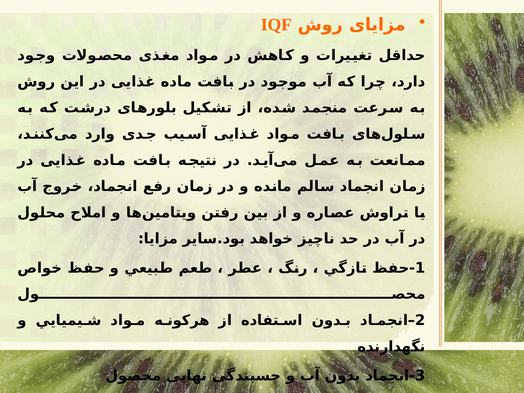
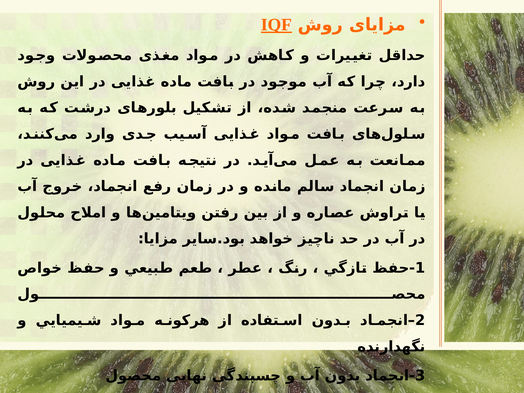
IQF underline: none -> present (276, 25)
